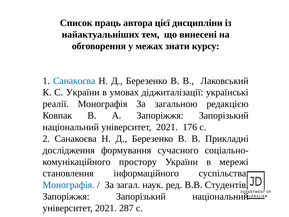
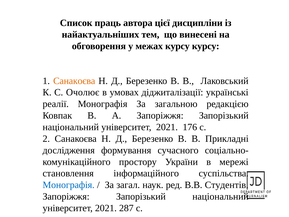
межах знати: знати -> курсу (177, 46)
Санакоєва colour: blue -> orange (74, 81)
С України: України -> Очолює (83, 92)
